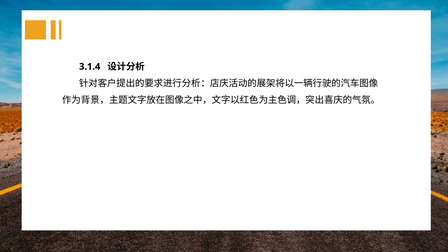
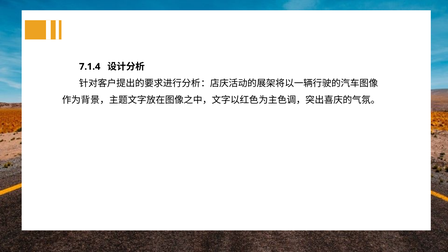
3.1.4: 3.1.4 -> 7.1.4 (90, 67)
